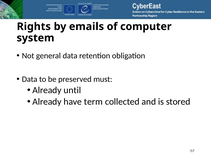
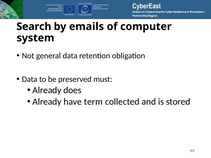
Rights: Rights -> Search (34, 27)
until: until -> does (72, 90)
